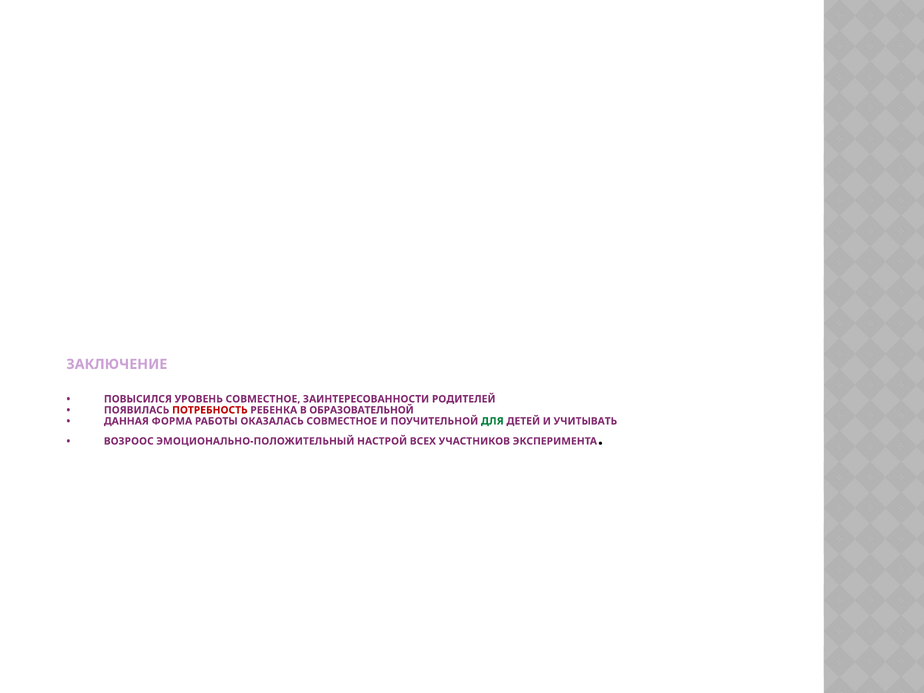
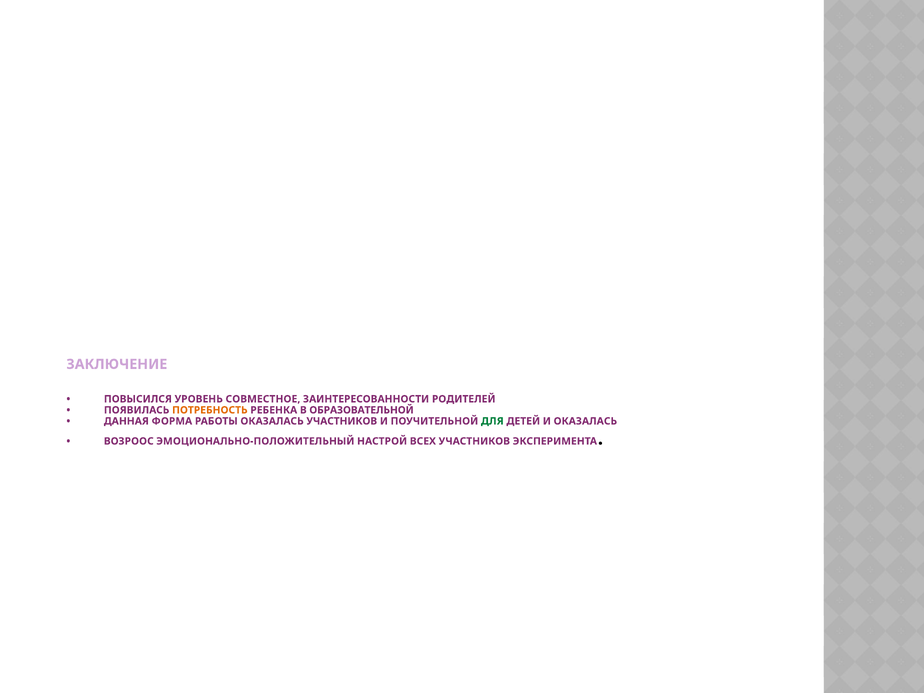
ПОТРЕБНОСТЬ colour: red -> orange (210, 410)
ОКАЗАЛАСЬ СОВМЕСТНОЕ: СОВМЕСТНОЕ -> УЧАСТНИКОВ (342, 421)
И УЧИТЫВАТЬ: УЧИТЫВАТЬ -> ОКАЗАЛАСЬ (585, 421)
